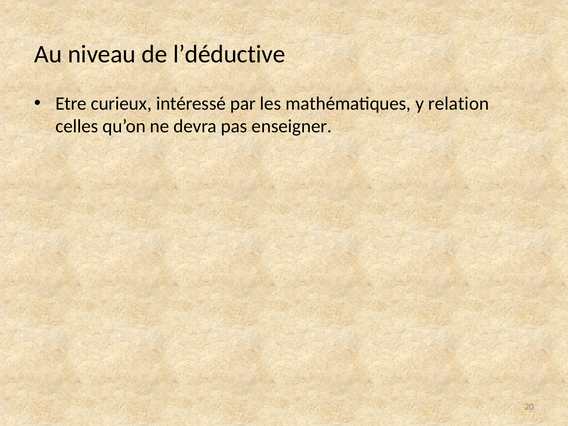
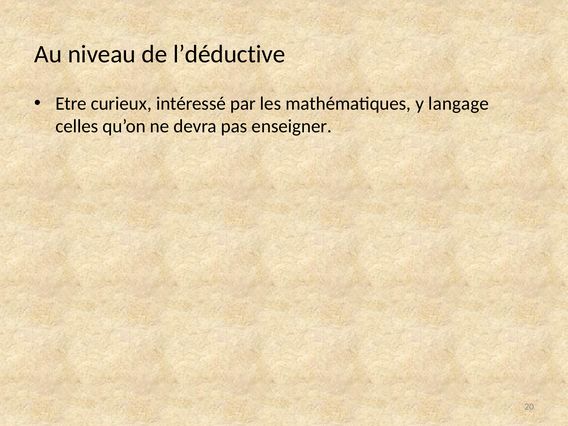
relation: relation -> langage (459, 104)
